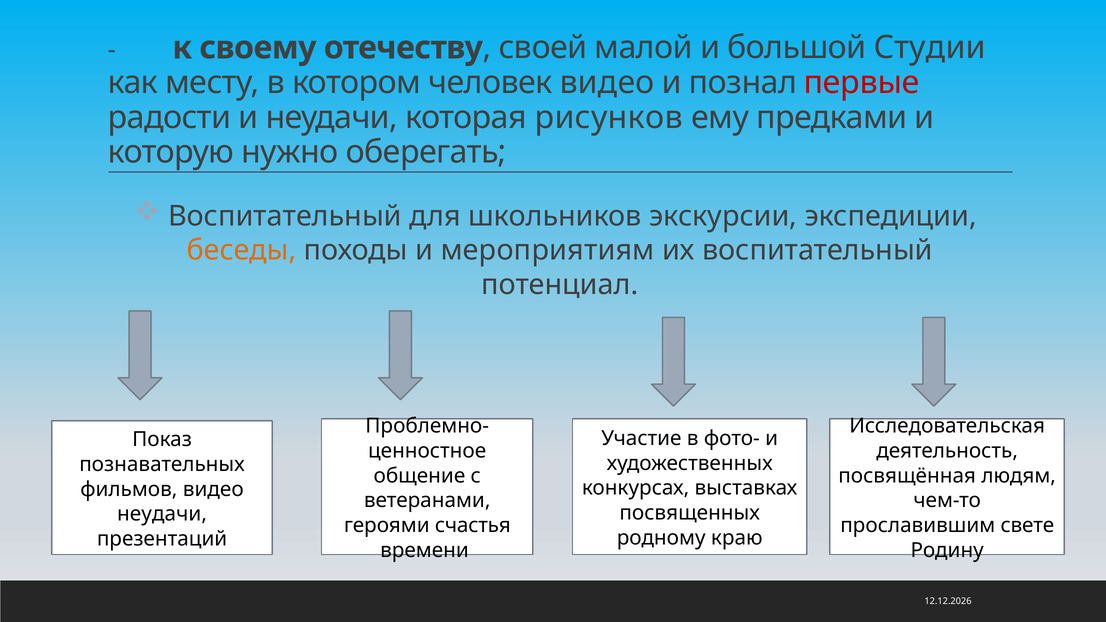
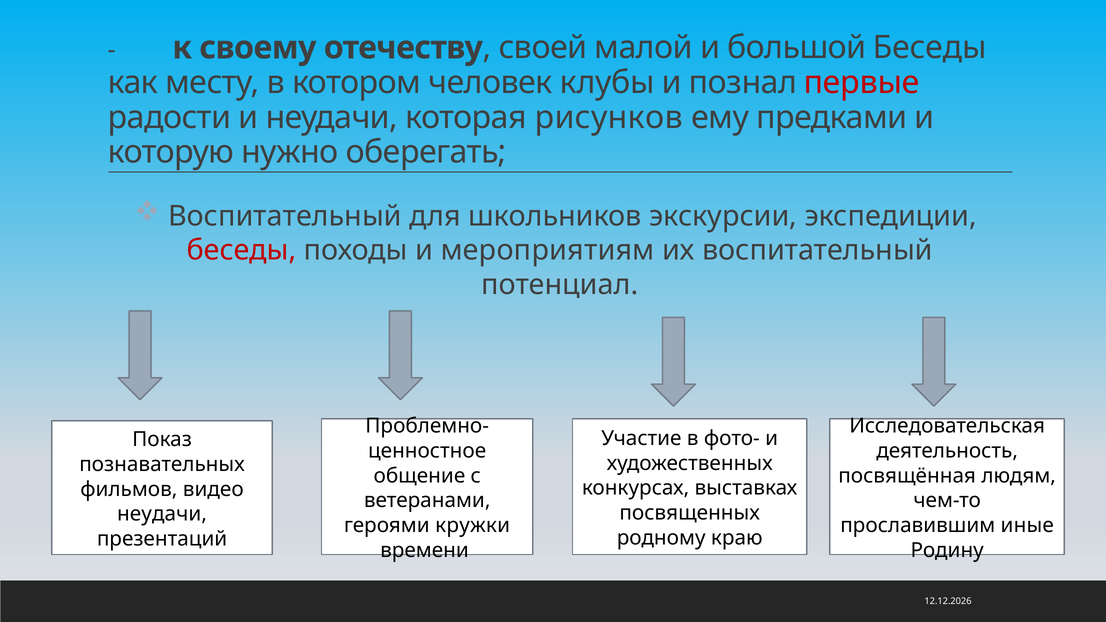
большой Студии: Студии -> Беседы (930, 48)
человек видео: видео -> клубы (607, 83)
беседы colour: orange -> red (242, 251)
счастья: счастья -> кружки (473, 526)
свете: свете -> иные (1027, 526)
